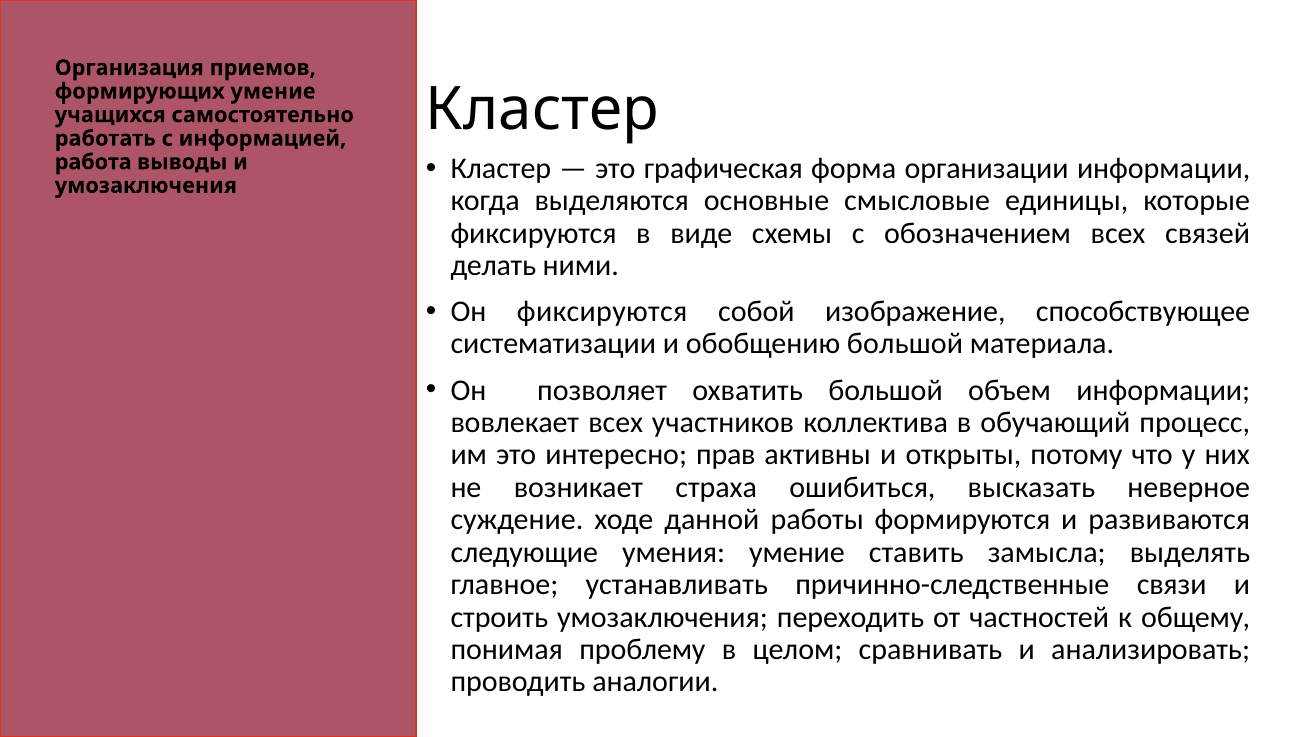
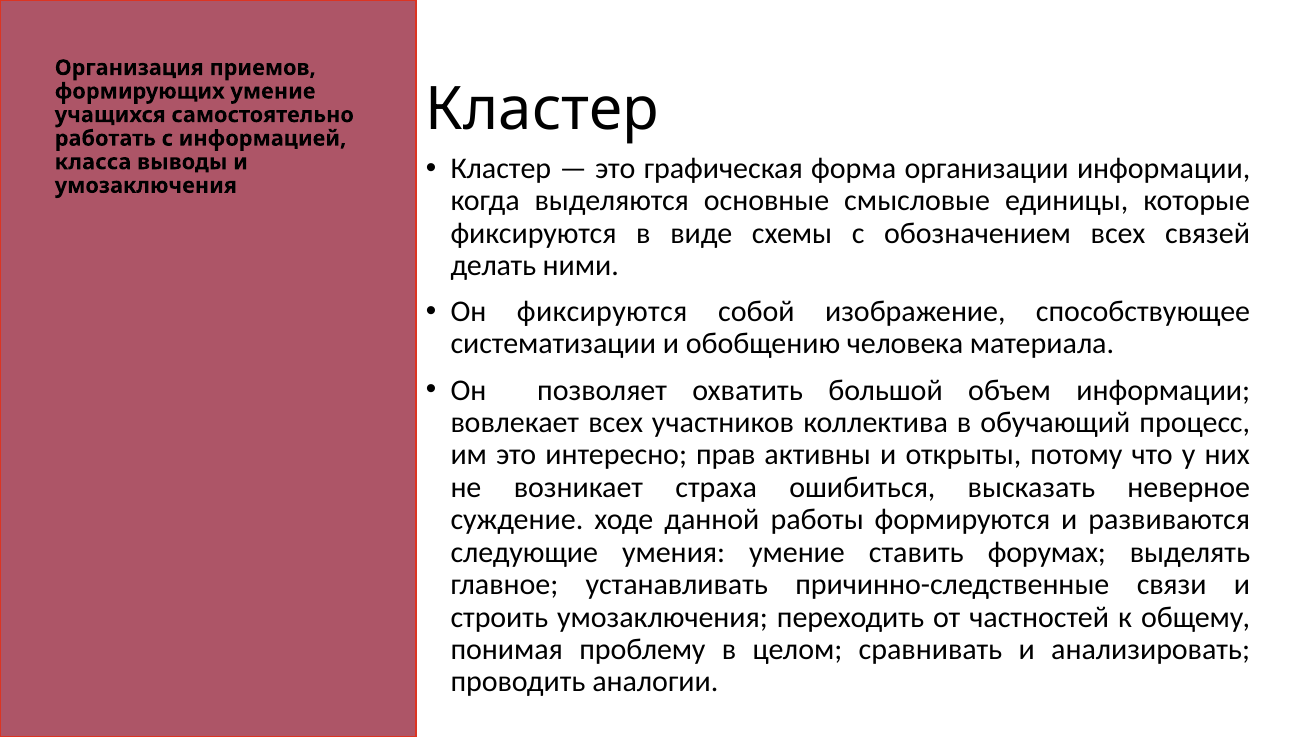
работа: работа -> класса (93, 162)
обобщению большой: большой -> человека (905, 344)
замысла: замысла -> форумах (1047, 553)
